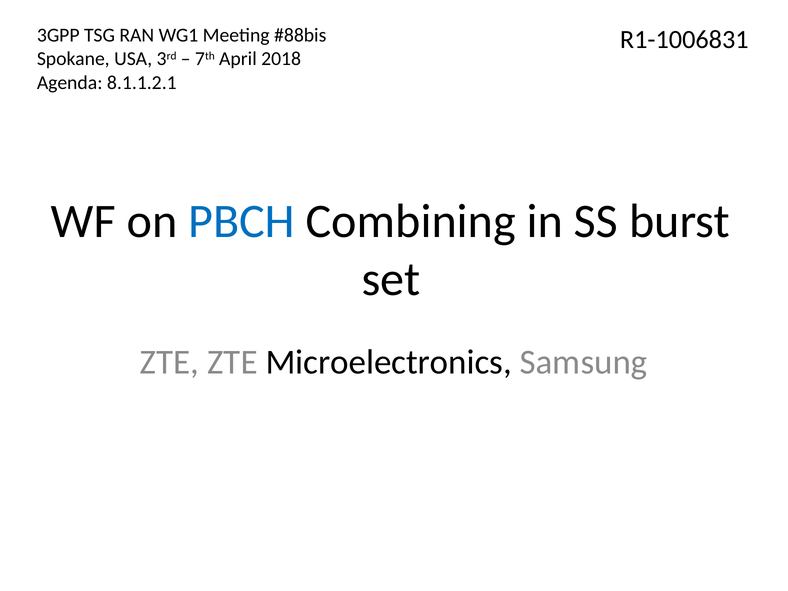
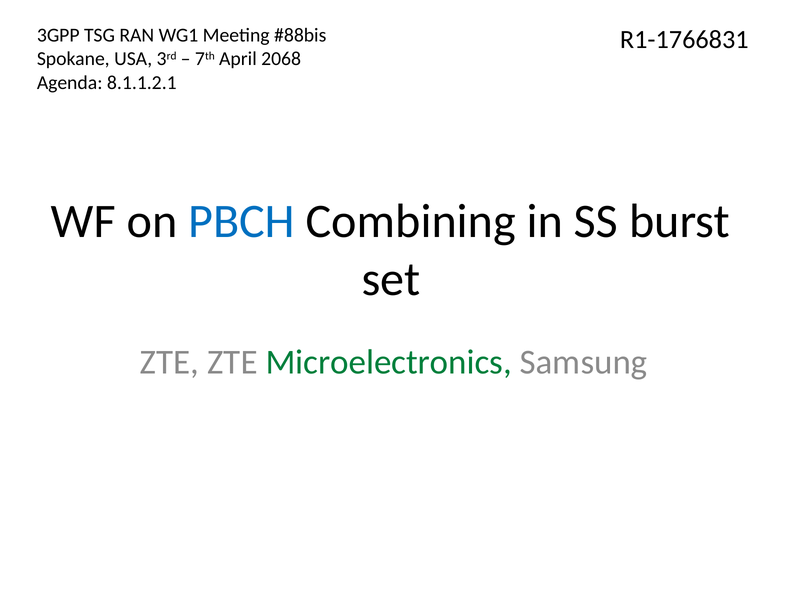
R1-1006831: R1-1006831 -> R1-1766831 (684, 40)
2018: 2018 -> 2068 (281, 59)
Microelectronics colour: black -> green (389, 362)
